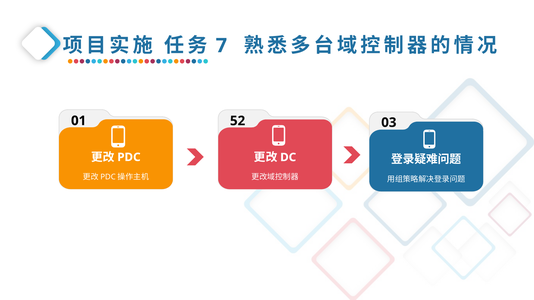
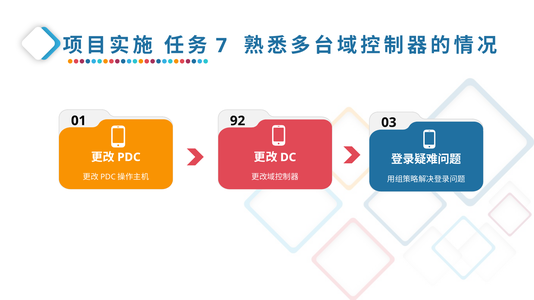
52: 52 -> 92 (238, 121)
